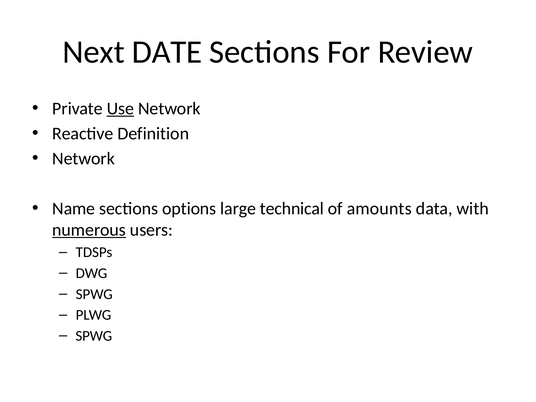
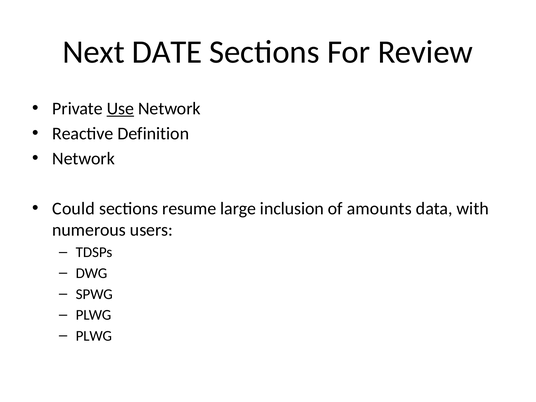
Name: Name -> Could (74, 208)
options: options -> resume (189, 208)
technical: technical -> inclusion (292, 208)
numerous underline: present -> none (89, 230)
SPWG: SPWG -> PLWG (94, 336)
